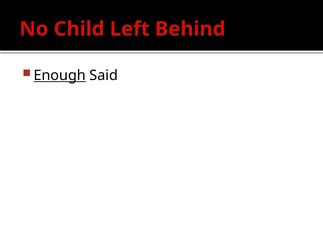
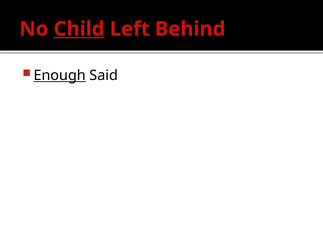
Child underline: none -> present (79, 29)
